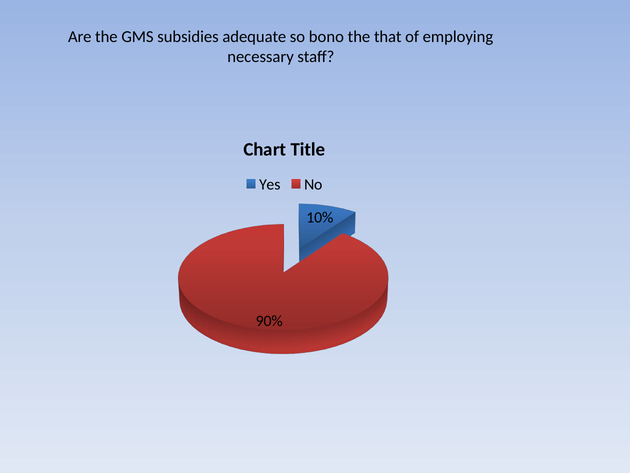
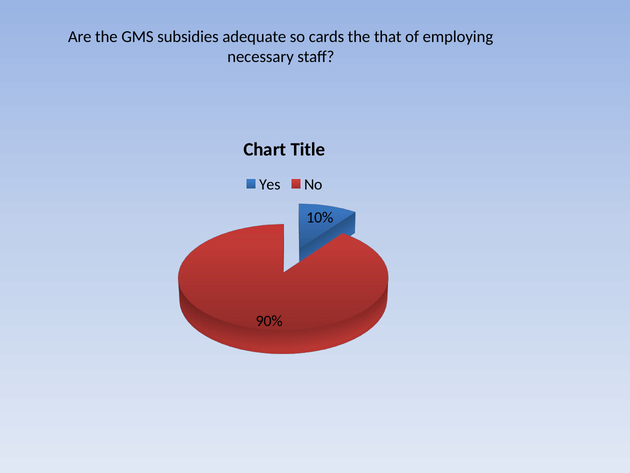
bono: bono -> cards (327, 37)
